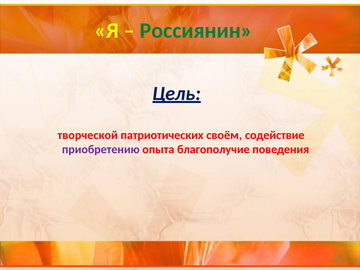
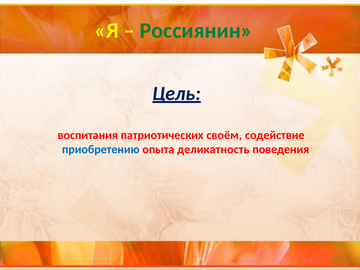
творческой: творческой -> воспитания (88, 135)
приобретению colour: purple -> blue (101, 150)
благополучие: благополучие -> деликатность (213, 150)
